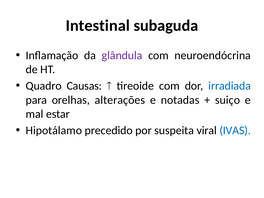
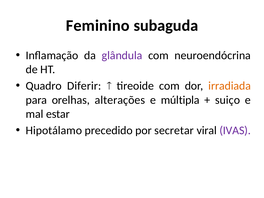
Intestinal: Intestinal -> Feminino (98, 26)
Causas: Causas -> Diferir (84, 86)
irradiada colour: blue -> orange (230, 86)
notadas: notadas -> múltipla (180, 100)
suspeita: suspeita -> secretar (174, 130)
IVAS colour: blue -> purple (235, 130)
